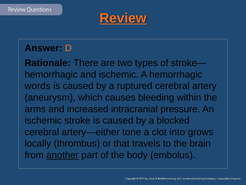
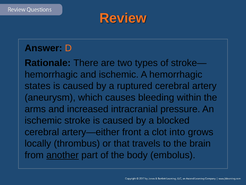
Review underline: present -> none (123, 18)
words: words -> states (38, 86)
tone: tone -> front (132, 132)
